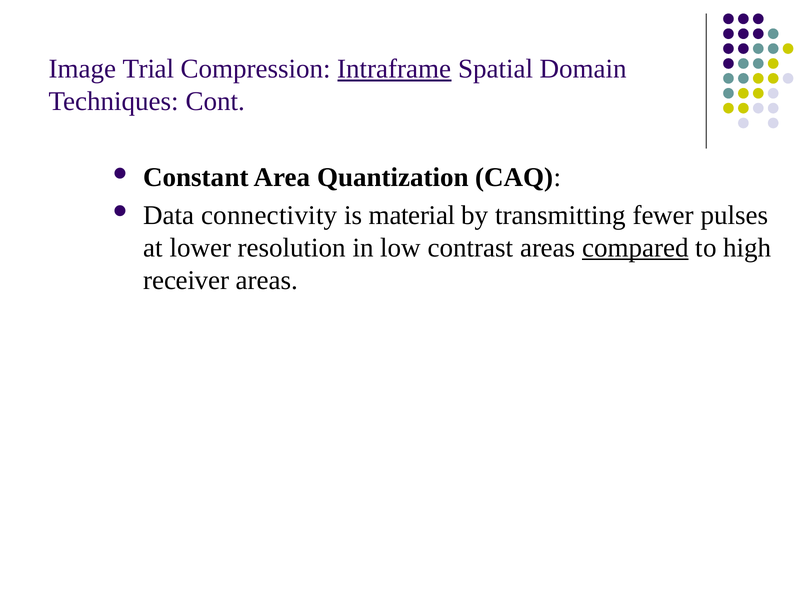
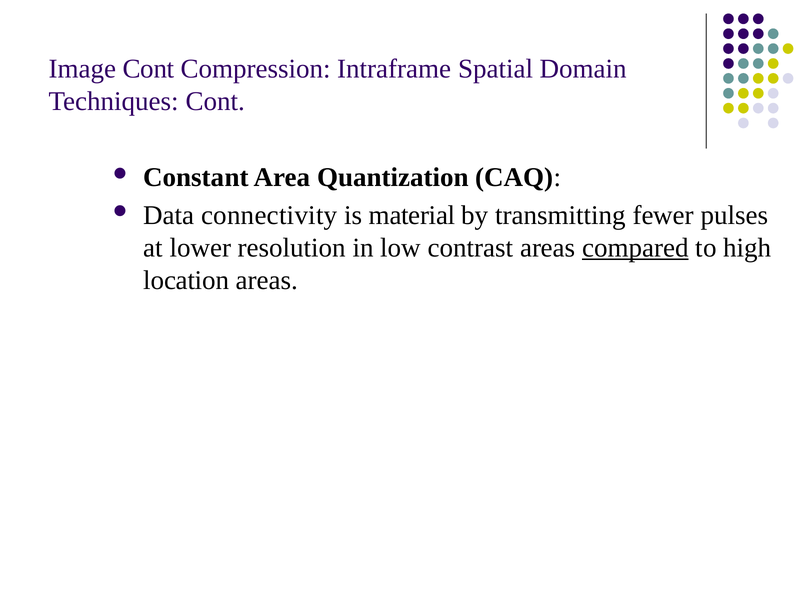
Image Trial: Trial -> Cont (148, 69)
Intraframe underline: present -> none (394, 69)
receiver: receiver -> location (186, 280)
